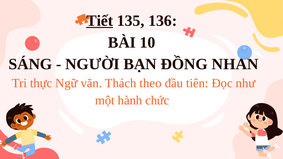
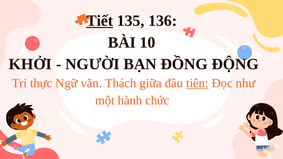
SÁNG: SÁNG -> KHỞI (30, 64)
NHAN: NHAN -> ĐỘNG (235, 64)
theo: theo -> giữa (151, 83)
tiên underline: none -> present (197, 83)
